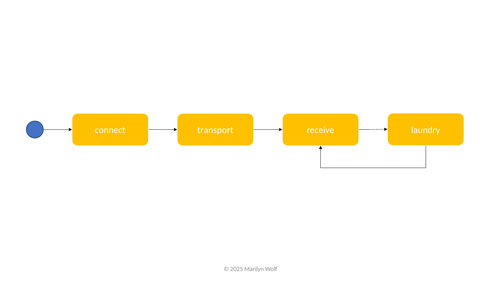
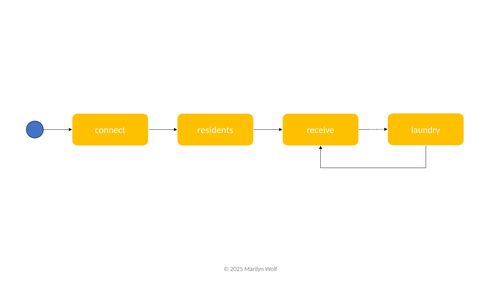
transport: transport -> residents (215, 130)
